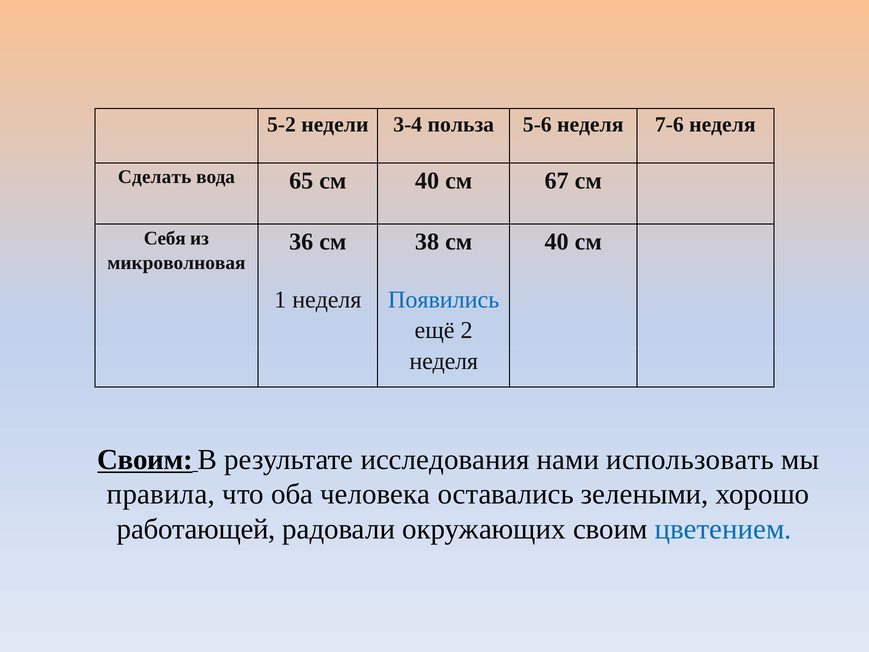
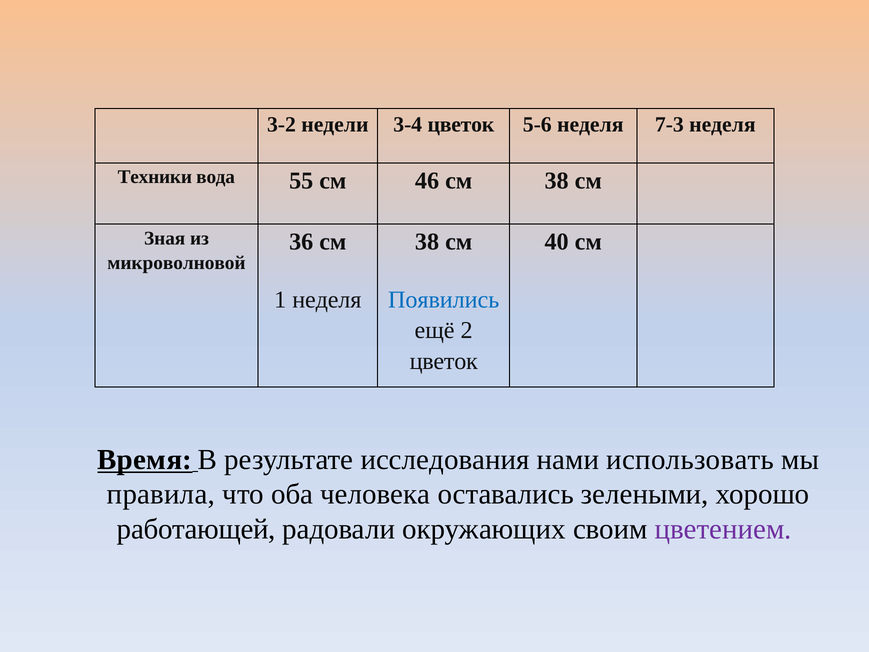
5-2: 5-2 -> 3-2 (281, 124)
3-4 польза: польза -> цветок (461, 124)
7-6: 7-6 -> 7-3 (669, 124)
Сделать: Сделать -> Техники (155, 177)
65: 65 -> 55 (301, 181)
см 40: 40 -> 46 (427, 181)
см 67: 67 -> 38 (557, 181)
Себя: Себя -> Зная (165, 238)
микроволновая: микроволновая -> микроволновой (176, 263)
неделя: неделя -> цветок (444, 361)
Своим: Своим -> Время (145, 459)
цветением colour: blue -> purple (723, 529)
